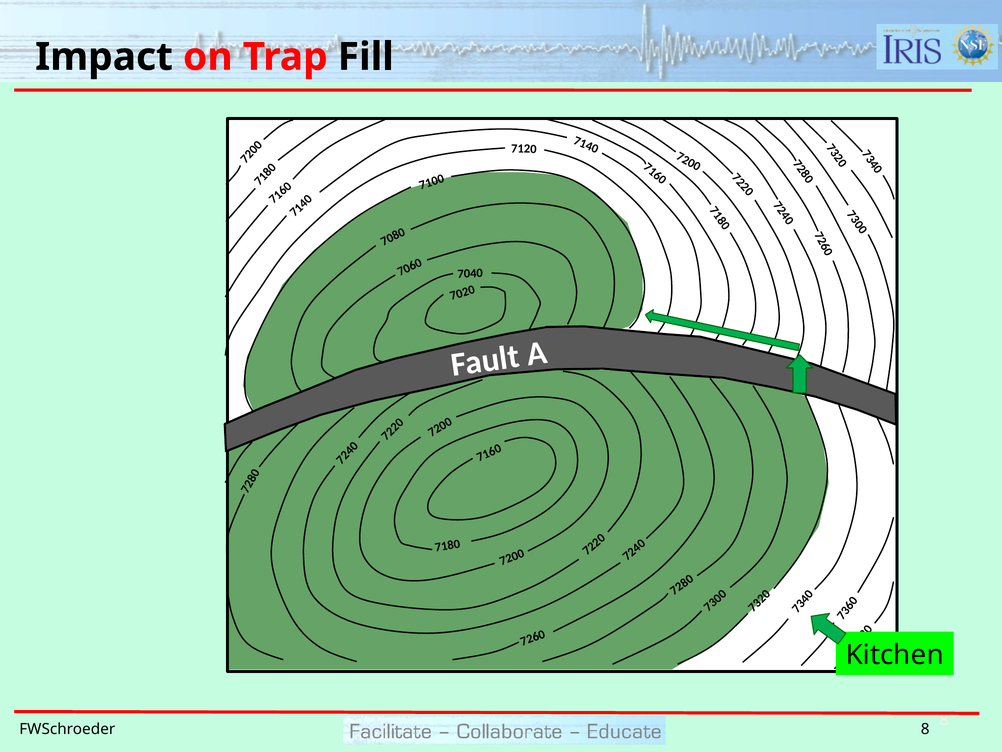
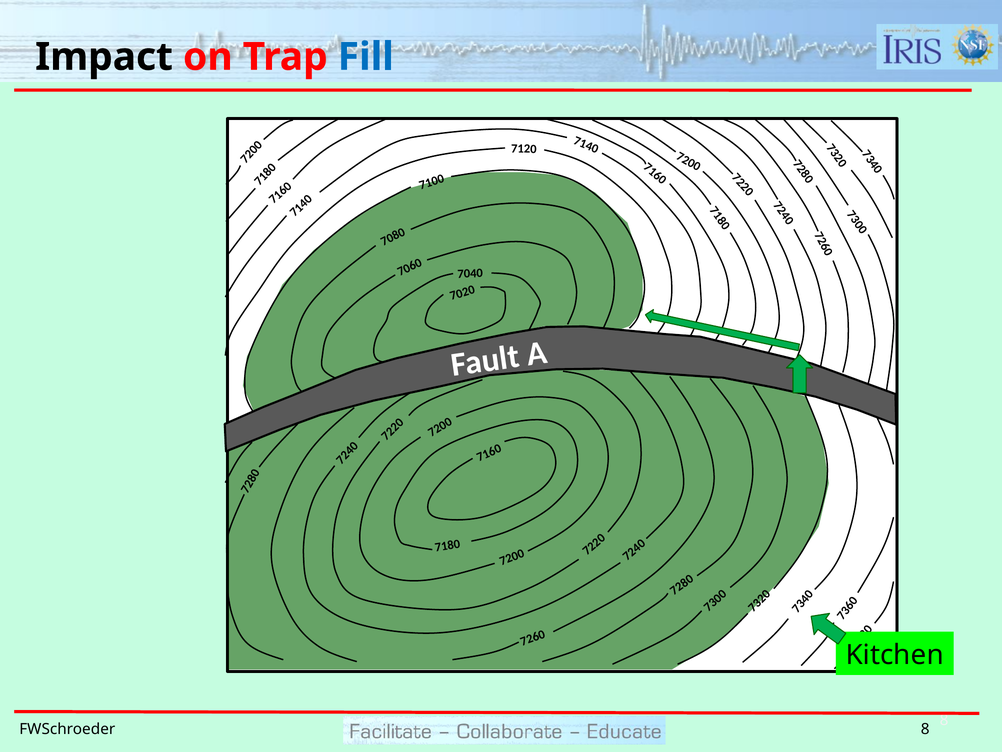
Fill colour: black -> blue (366, 57)
